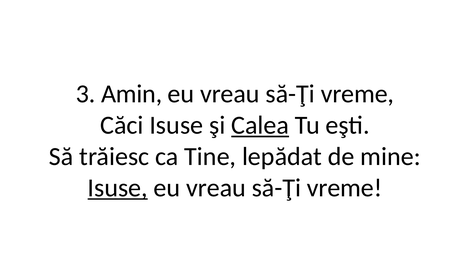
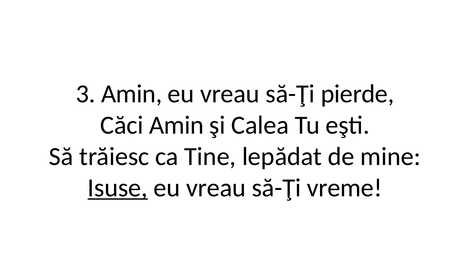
vreme: vreme -> pierde (357, 94)
Căci Isuse: Isuse -> Amin (176, 125)
Calea underline: present -> none (260, 125)
